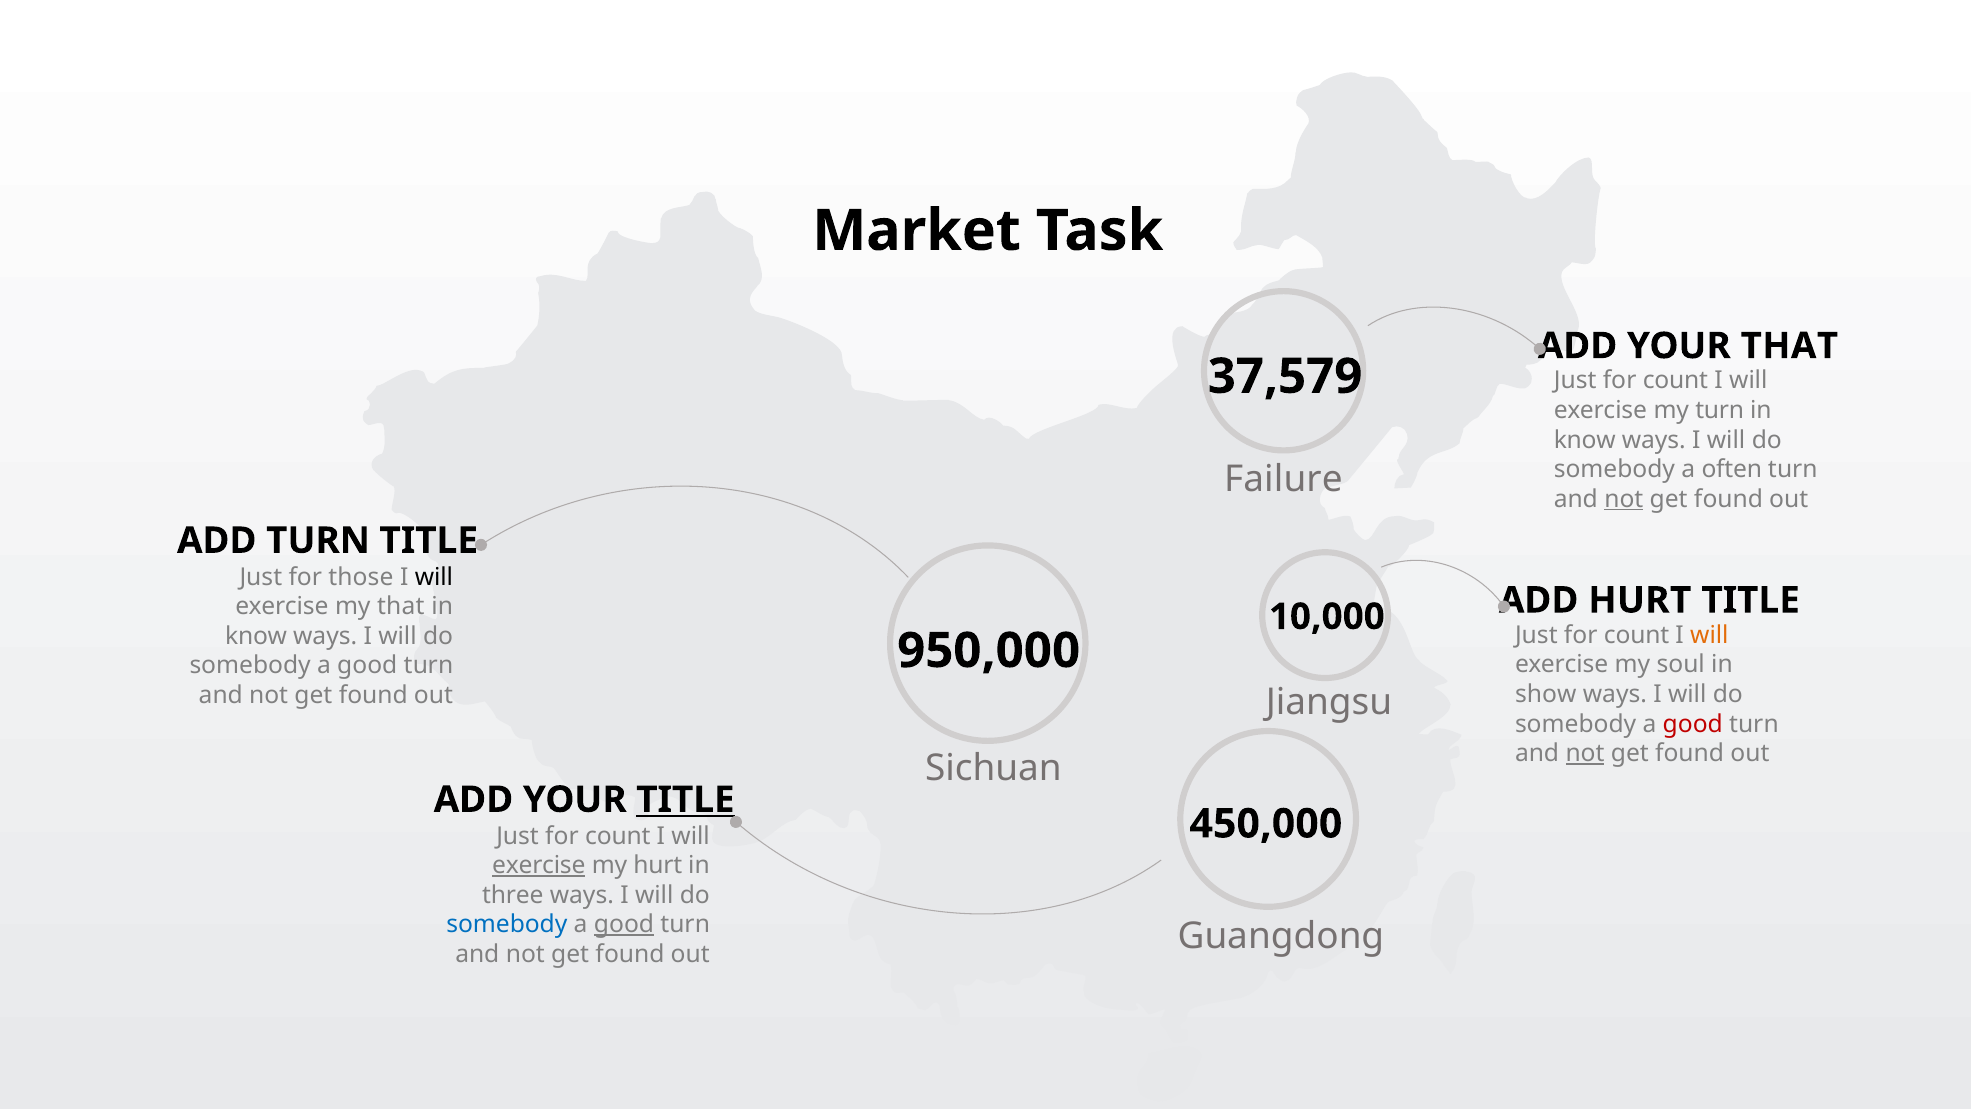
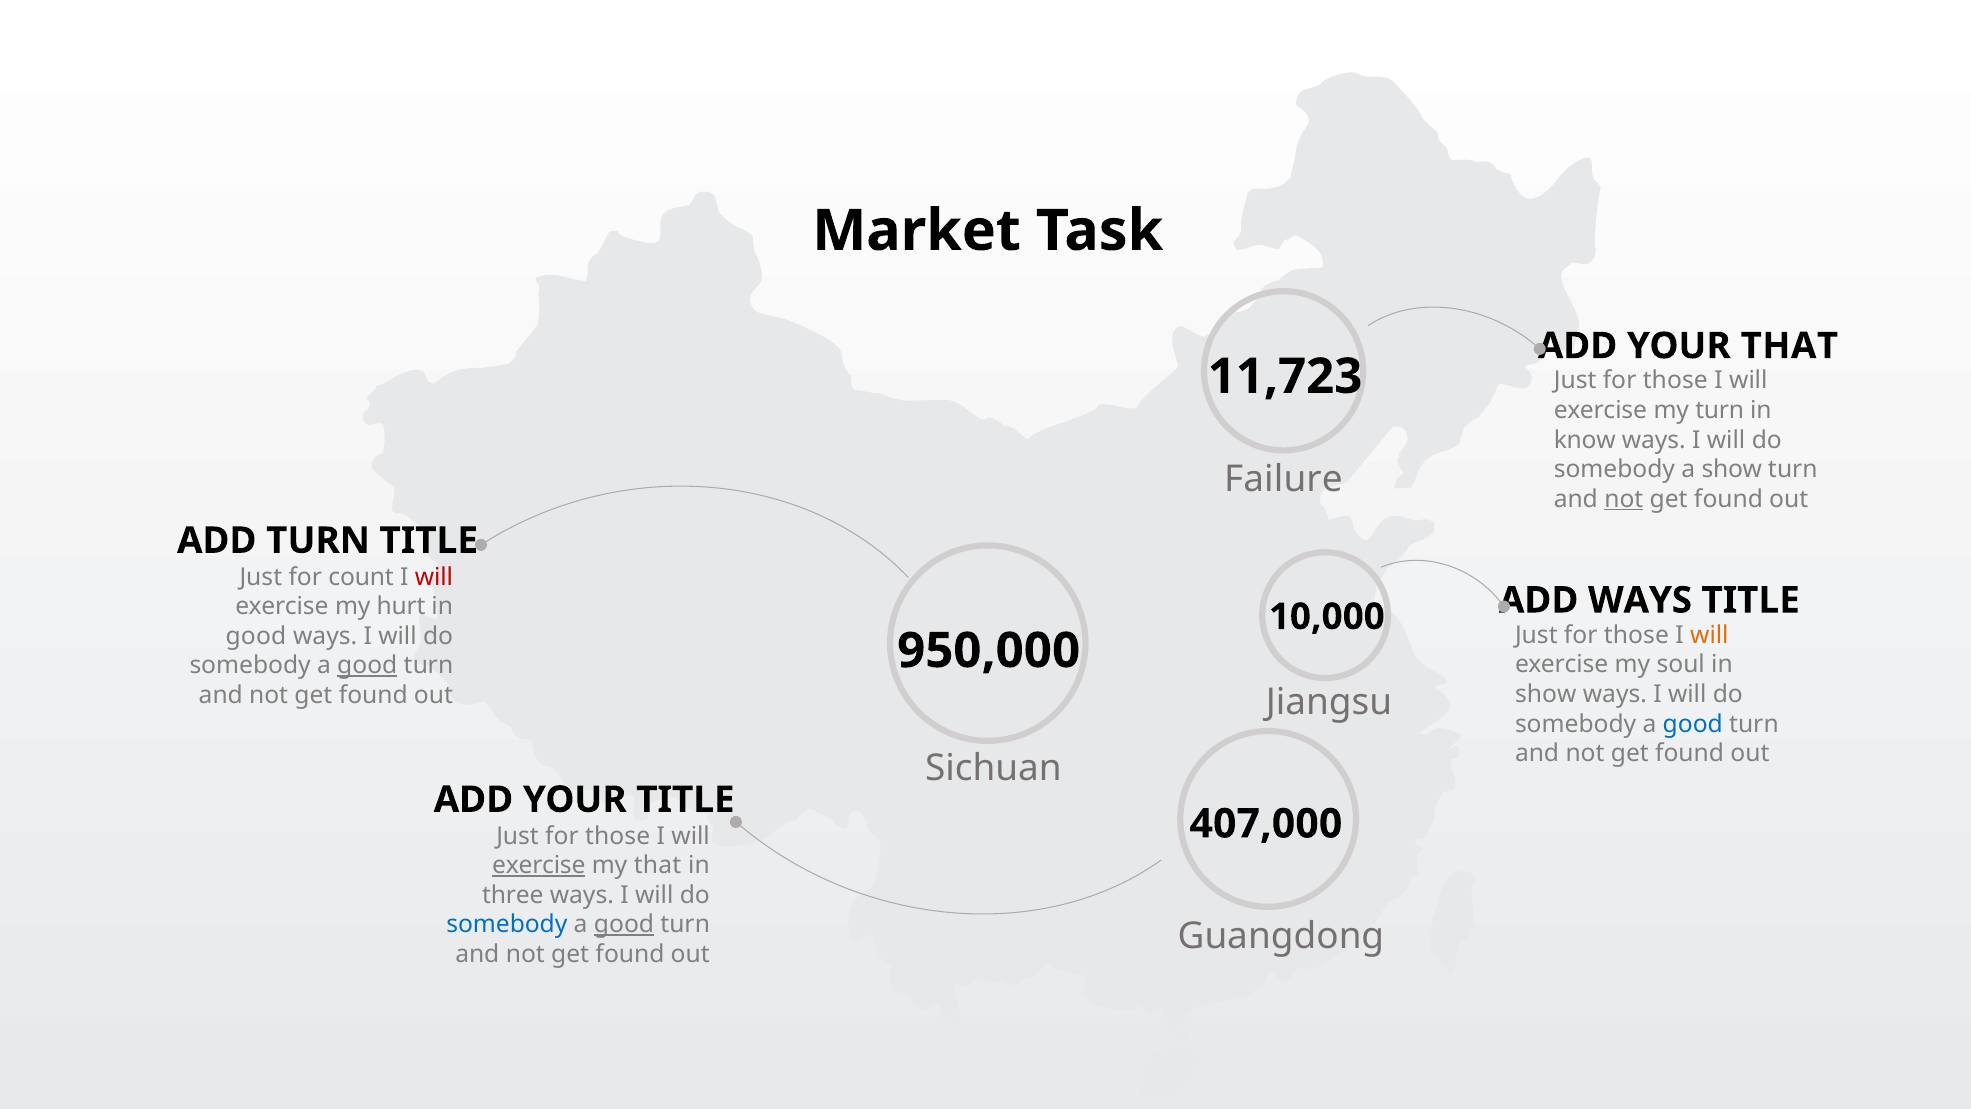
37,579: 37,579 -> 11,723 (1285, 377)
count: count -> those (1675, 381)
a often: often -> show (1732, 469)
those: those -> count (361, 577)
will colour: black -> red (434, 577)
ADD HURT: HURT -> WAYS (1640, 600)
my that: that -> hurt (401, 606)
count: count -> those (1636, 635)
know: know -> good (256, 636)
good underline: none -> present (367, 665)
good colour: red -> blue (1693, 724)
not underline: present -> none (1585, 753)
TITLE underline: present -> none (685, 799)
450,000: 450,000 -> 407,000 (1266, 824)
count: count -> those (618, 836)
my hurt: hurt -> that (658, 865)
